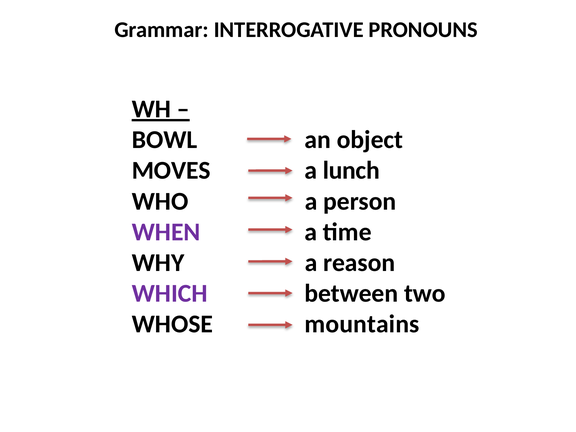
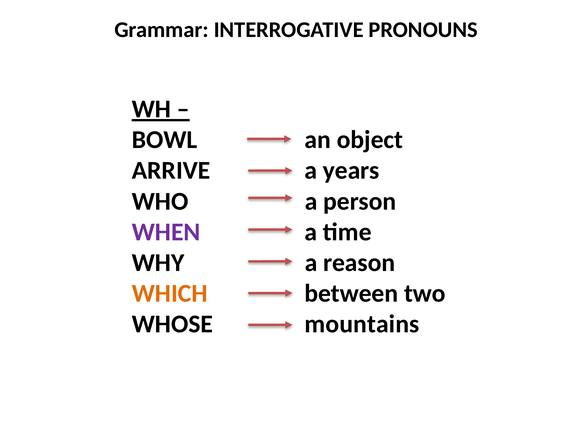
MOVES: MOVES -> ARRIVE (171, 171)
lunch: lunch -> years (351, 171)
WHICH colour: purple -> orange (170, 293)
